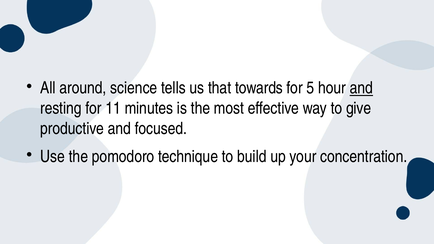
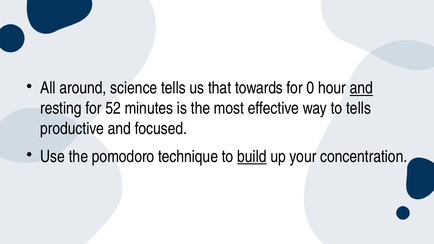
5: 5 -> 0 (310, 88)
11: 11 -> 52 (113, 108)
to give: give -> tells (359, 108)
build underline: none -> present (252, 157)
